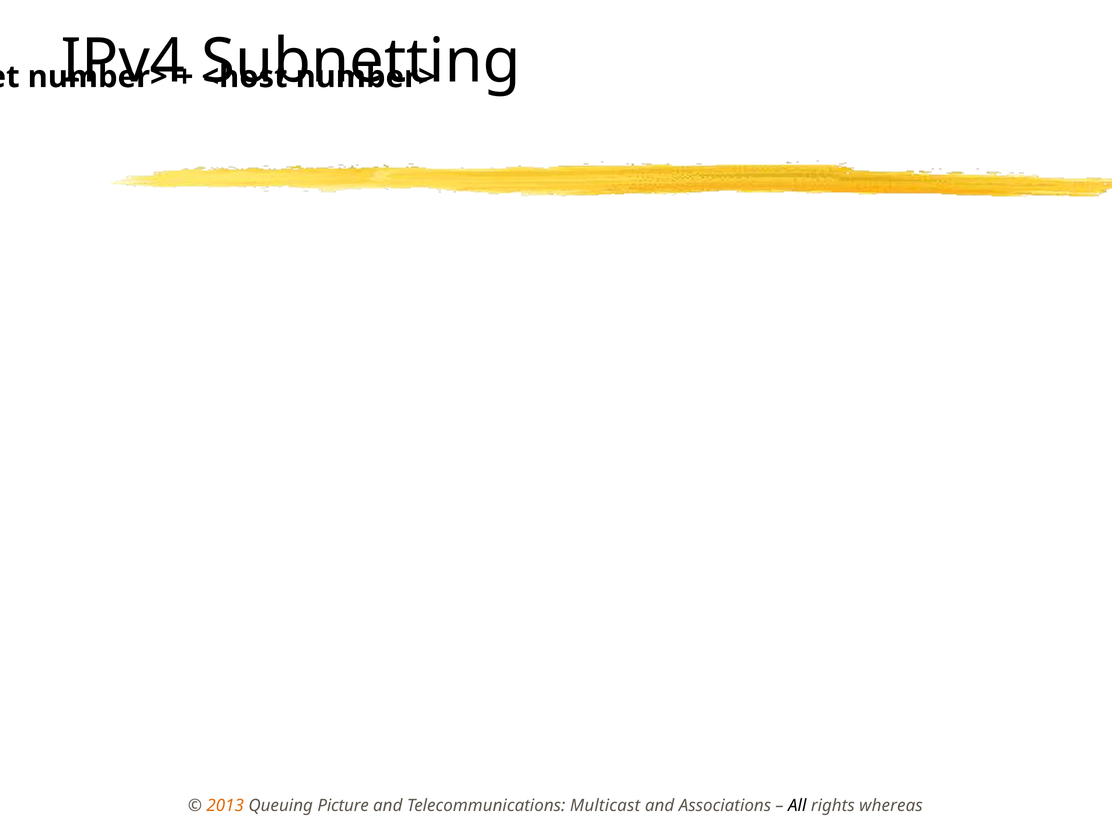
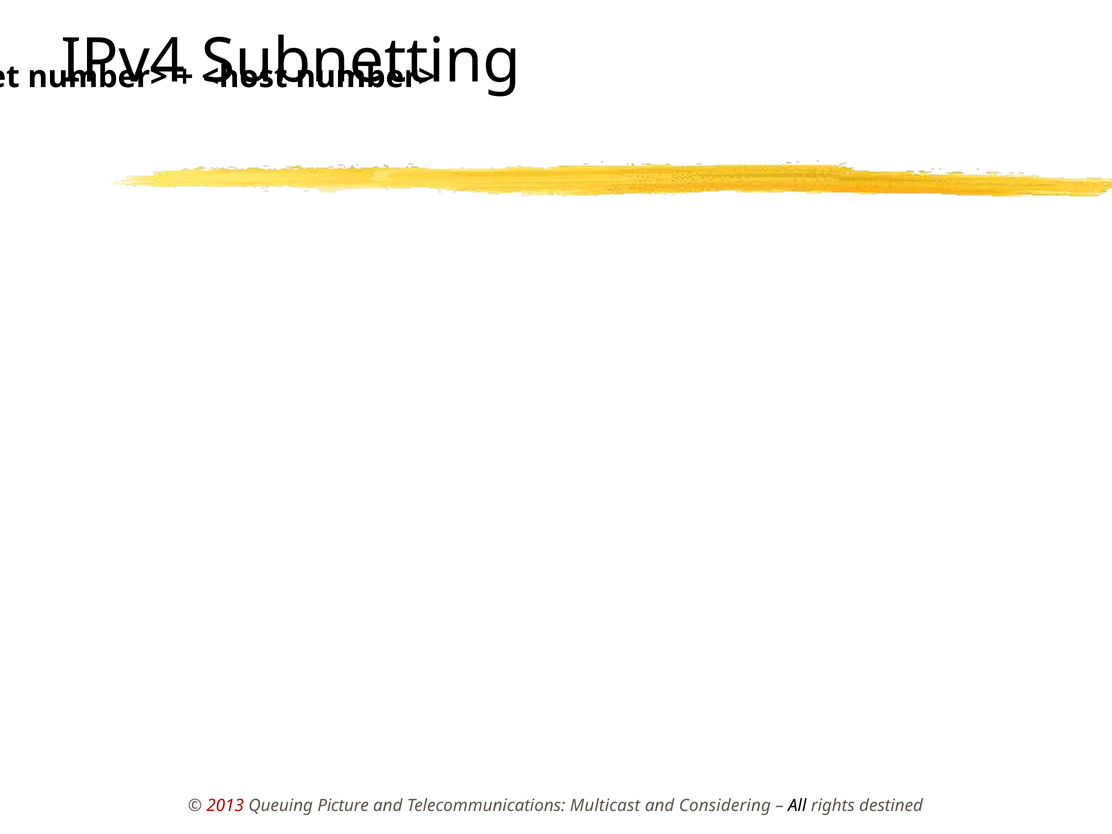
2013 colour: orange -> red (225, 805)
Associations: Associations -> Considering (725, 805)
whereas: whereas -> destined (891, 805)
